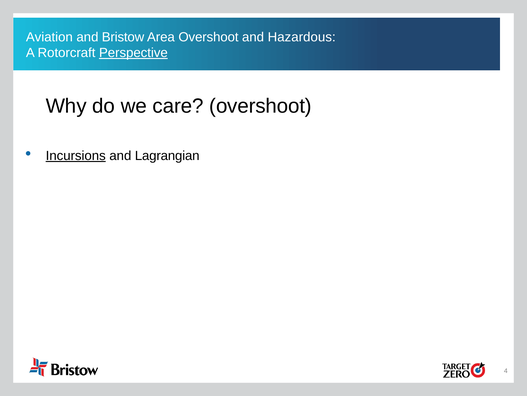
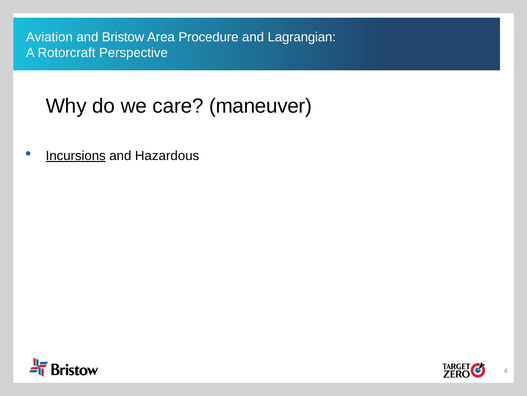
Area Overshoot: Overshoot -> Procedure (208, 37)
Hazardous: Hazardous -> Lagrangian (302, 37)
Perspective underline: present -> none (133, 53)
care overshoot: overshoot -> maneuver (261, 106)
Lagrangian: Lagrangian -> Hazardous (167, 156)
